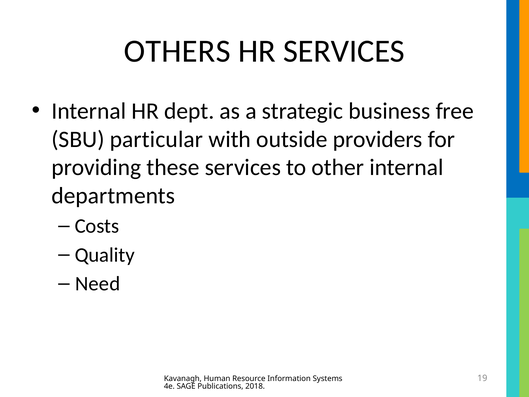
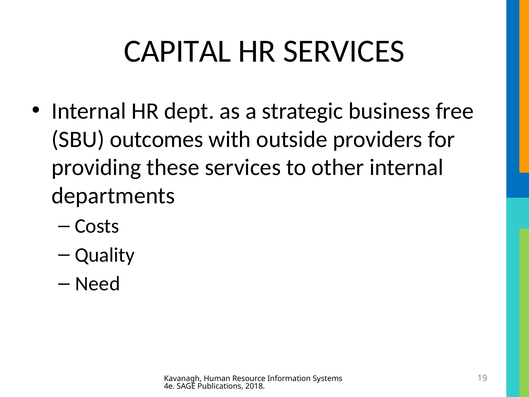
OTHERS: OTHERS -> CAPITAL (177, 51)
particular: particular -> outcomes (157, 139)
